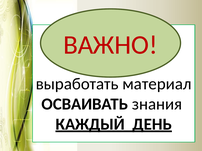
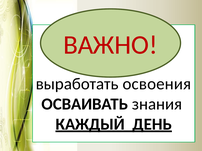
материал: материал -> освоения (157, 84)
